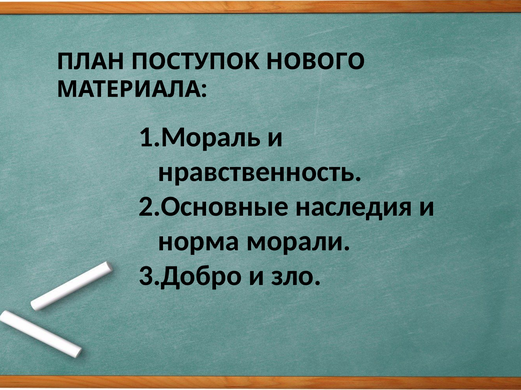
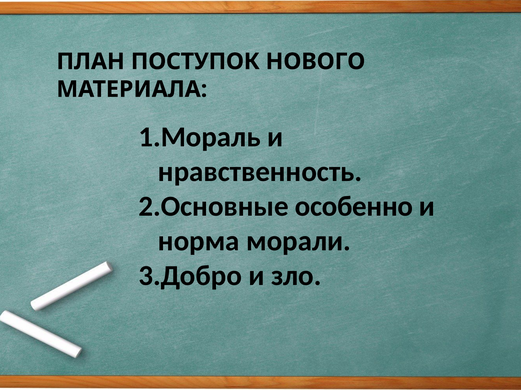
наследия: наследия -> особенно (354, 207)
